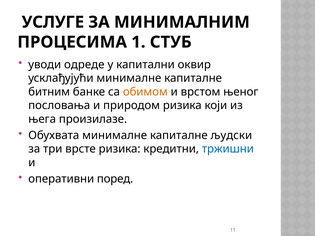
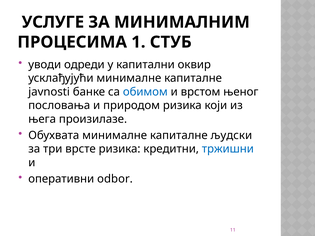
одреде: одреде -> одреди (84, 65)
битним: битним -> javnosti (49, 92)
обимом colour: orange -> blue (145, 92)
поред: поред -> odbor (115, 179)
